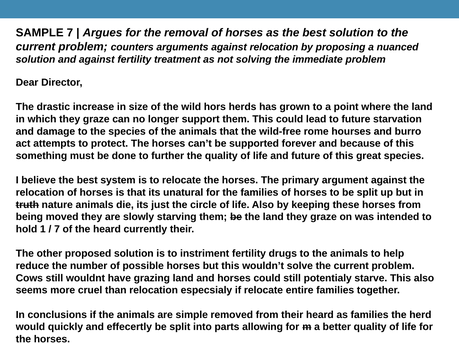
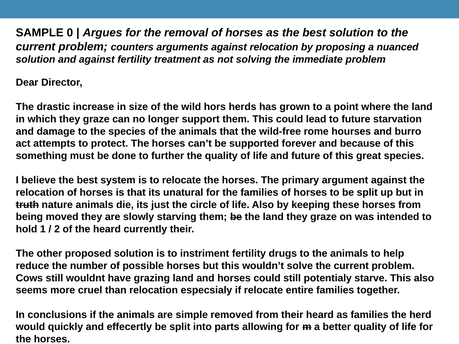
SAMPLE 7: 7 -> 0 (70, 33)
7: 7 -> 2 (57, 229)
